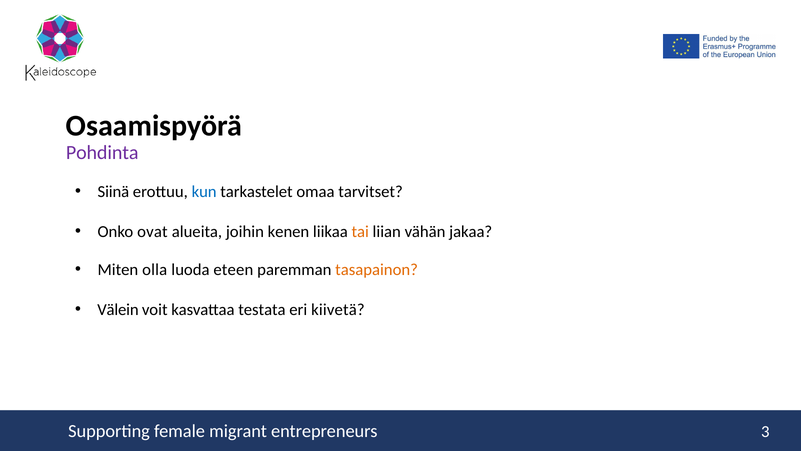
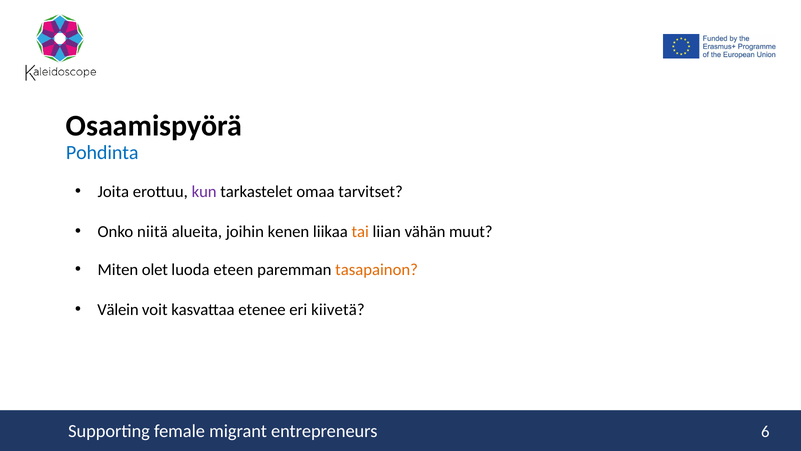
Pohdinta colour: purple -> blue (102, 152)
Siinä: Siinä -> Joita (113, 191)
kun colour: blue -> purple (204, 191)
ovat: ovat -> niitä (152, 231)
jakaa: jakaa -> muut (471, 231)
olla: olla -> olet (155, 269)
testata: testata -> etenee (262, 310)
3: 3 -> 6 (765, 431)
